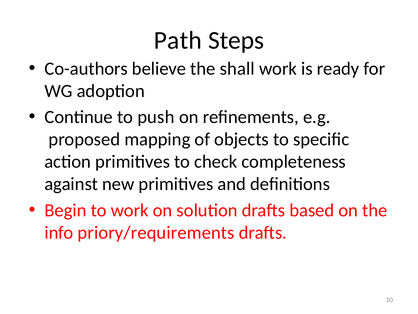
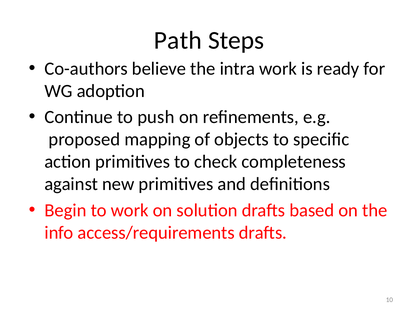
shall: shall -> intra (237, 69)
priory/requirements: priory/requirements -> access/requirements (156, 232)
